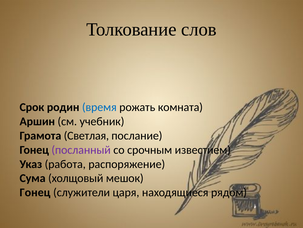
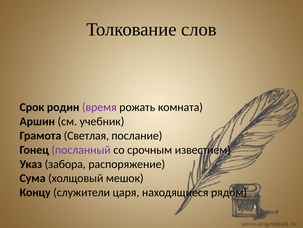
время colour: blue -> purple (99, 107)
работа: работа -> забора (65, 164)
Гонец: Гонец -> Концу (35, 192)
